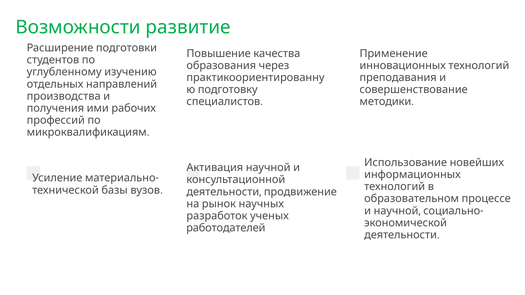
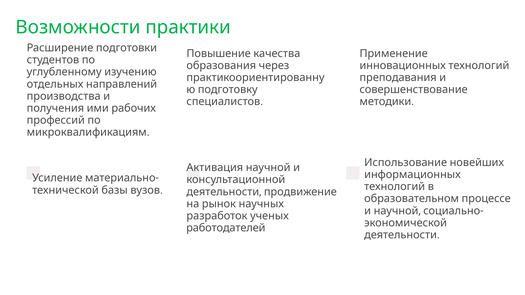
развитие: развитие -> практики (188, 27)
